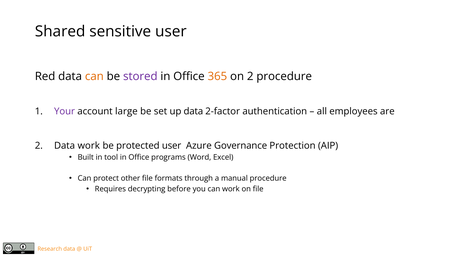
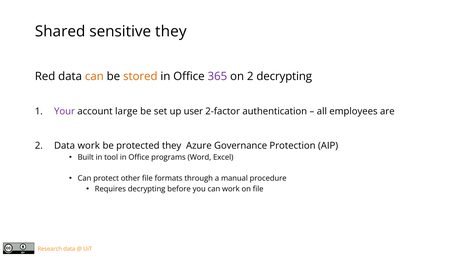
sensitive user: user -> they (171, 31)
stored colour: purple -> orange (140, 76)
365 colour: orange -> purple (217, 76)
2 procedure: procedure -> decrypting (284, 76)
up data: data -> user (193, 111)
protected user: user -> they (172, 146)
